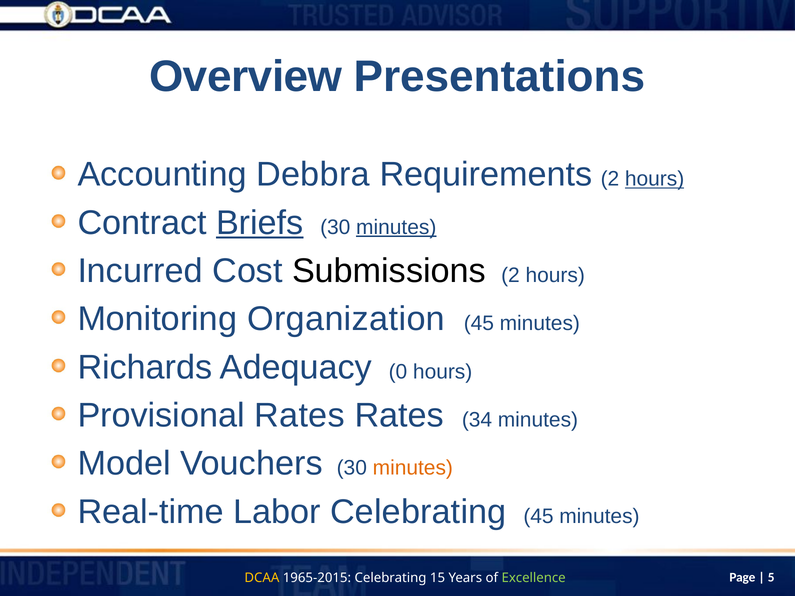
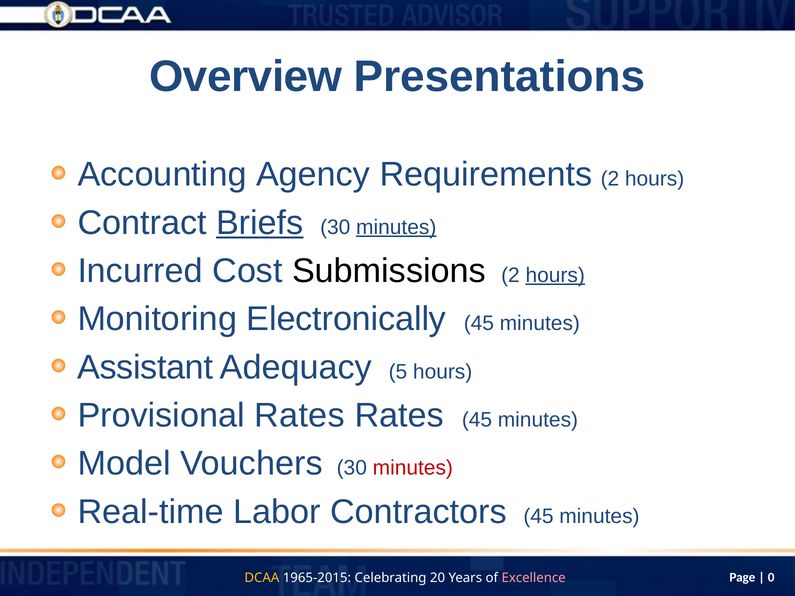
Debbra: Debbra -> Agency (313, 175)
hours underline: present -> none (655, 179)
hours underline: none -> present (555, 275)
Organization: Organization -> Electronically (346, 319)
Richards: Richards -> Assistant (145, 367)
0: 0 -> 5 (398, 372)
Rates 34: 34 -> 45 (477, 420)
minutes colour: orange -> red (413, 468)
Labor Celebrating: Celebrating -> Contractors (418, 512)
5: 5 -> 0 (771, 577)
15: 15 -> 20 (438, 578)
Excellence colour: light green -> pink (534, 578)
